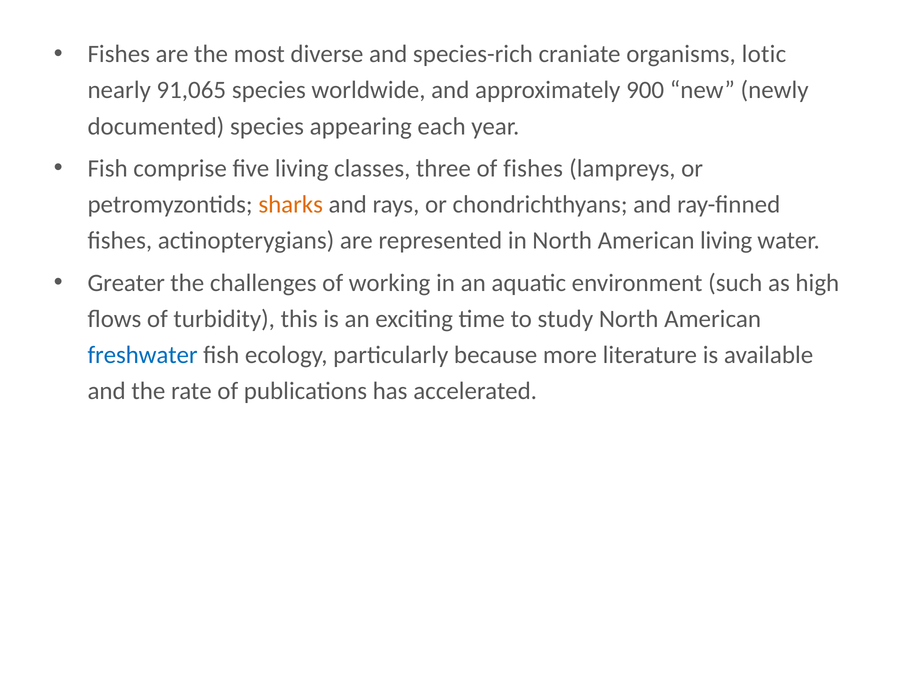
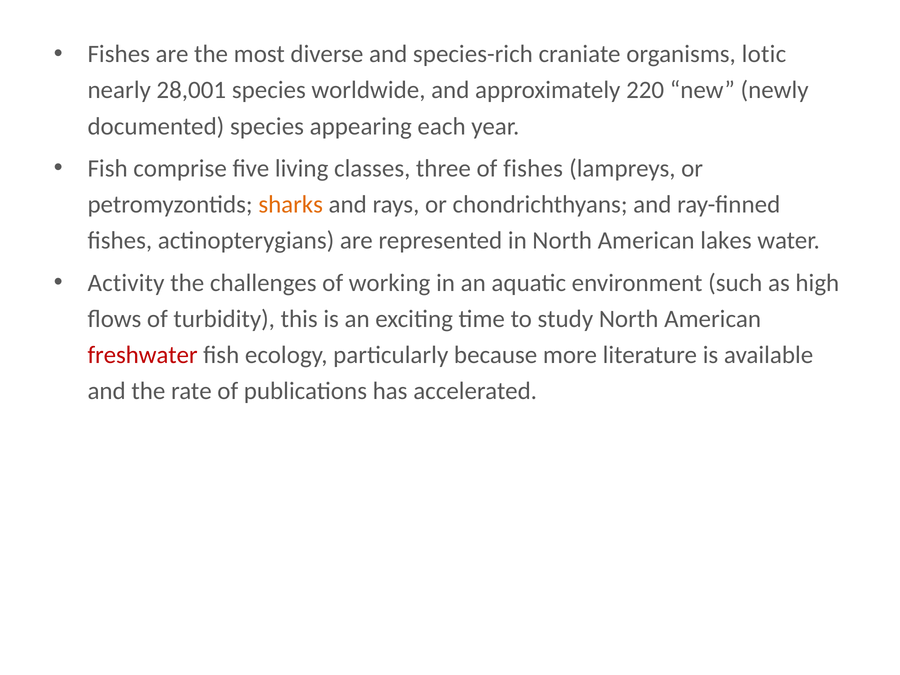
91,065: 91,065 -> 28,001 (191, 90)
900: 900 -> 220 (645, 90)
American living: living -> lakes (726, 241)
Greater: Greater -> Activity (126, 283)
freshwater colour: blue -> red (143, 355)
